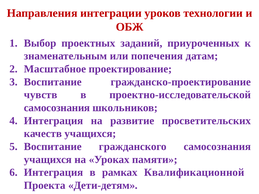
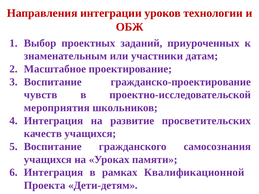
попечения: попечения -> участники (157, 56)
самосознания: самосознания -> мероприятия (57, 108)
